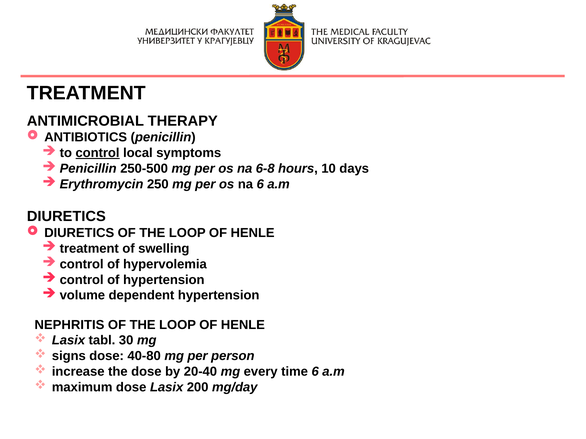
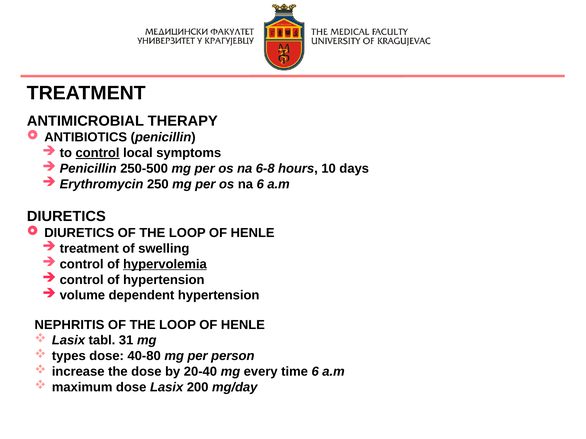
hypervolemia underline: none -> present (165, 264)
30: 30 -> 31 (126, 341)
signs: signs -> types (69, 356)
